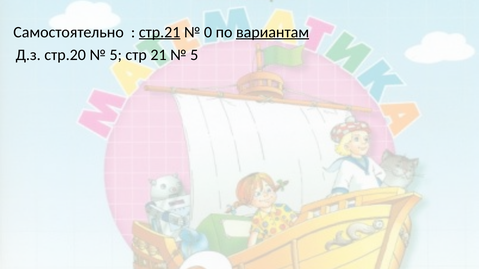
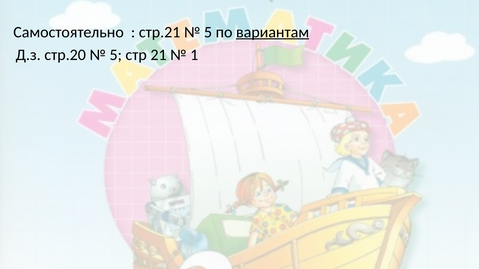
стр.21 underline: present -> none (160, 32)
0: 0 -> 5 (208, 32)
5: 5 -> 1 (194, 55)
